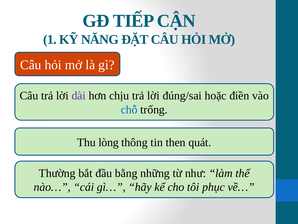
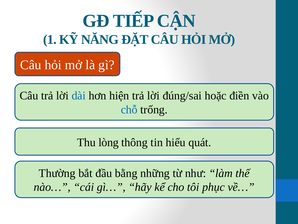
dài colour: purple -> blue (79, 96)
chịu: chịu -> hiện (119, 96)
then: then -> hiểu (176, 142)
